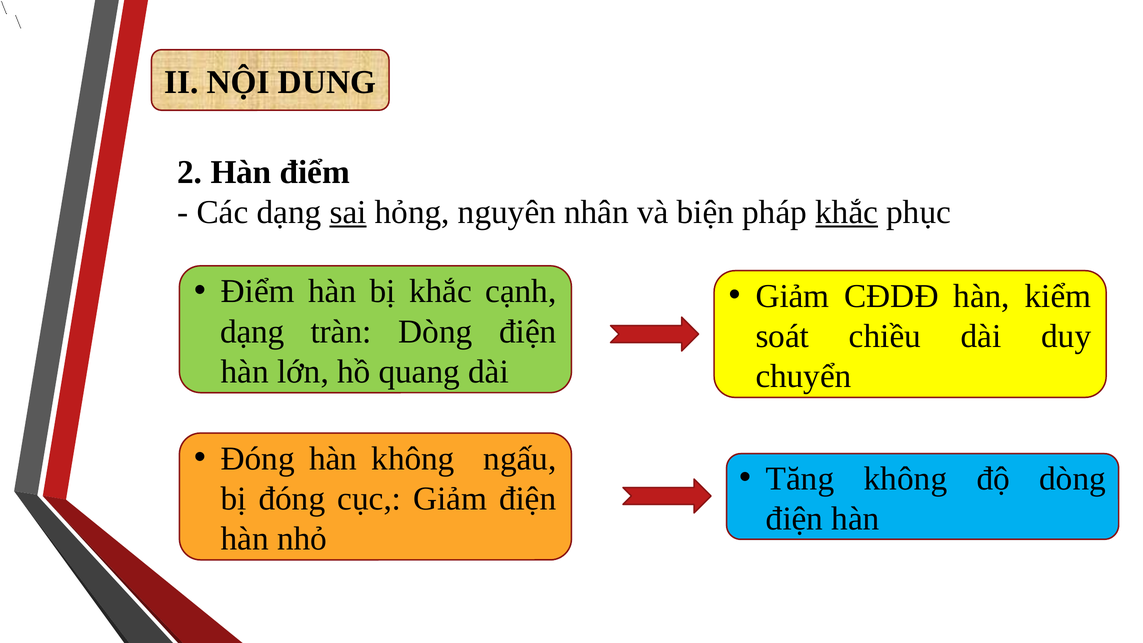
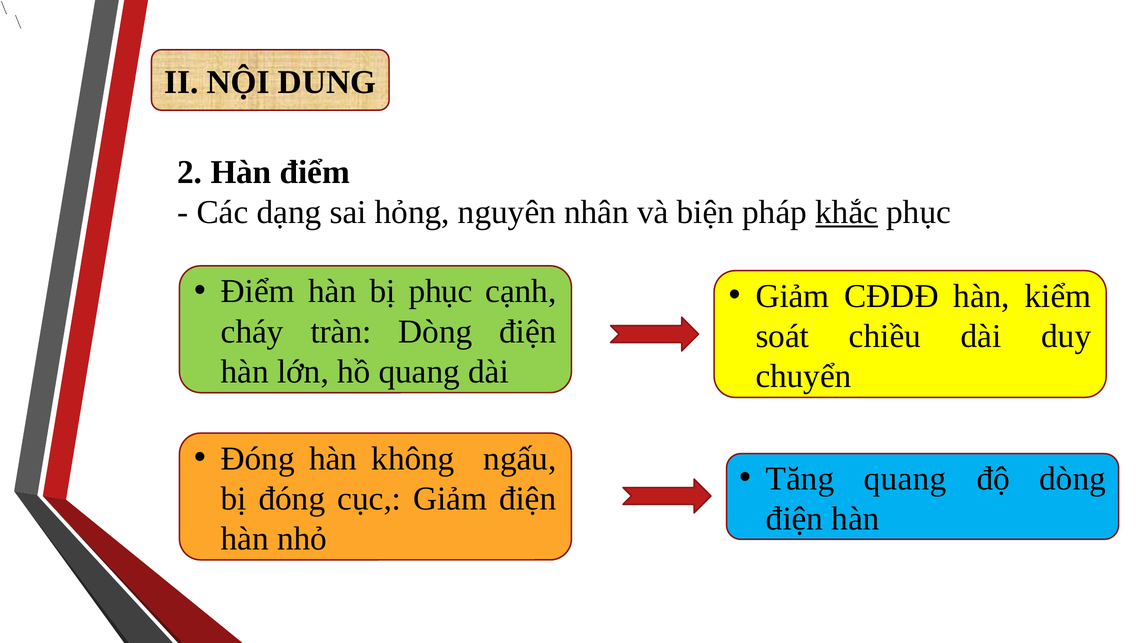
sai underline: present -> none (348, 212)
bị khắc: khắc -> phục (441, 291)
dạng: dạng -> cháy (252, 331)
Tăng không: không -> quang (905, 479)
